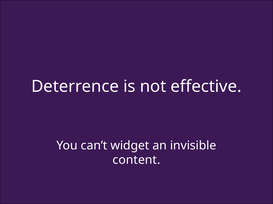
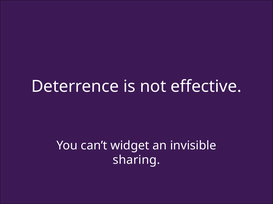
content: content -> sharing (136, 161)
